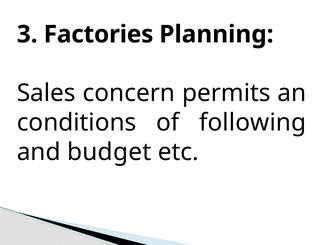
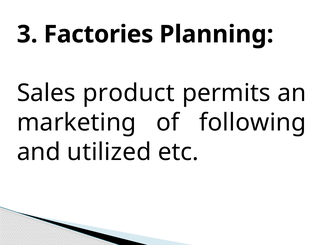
concern: concern -> product (129, 93)
conditions: conditions -> marketing (77, 122)
budget: budget -> utilized (109, 152)
